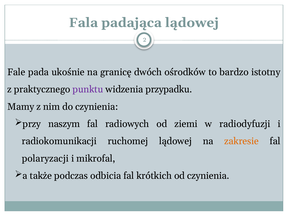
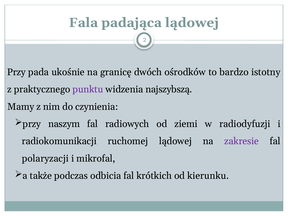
Fale: Fale -> Przy (16, 72)
przypadku: przypadku -> najszybszą (169, 89)
zakresie colour: orange -> purple (242, 141)
od czynienia: czynienia -> kierunku (208, 176)
